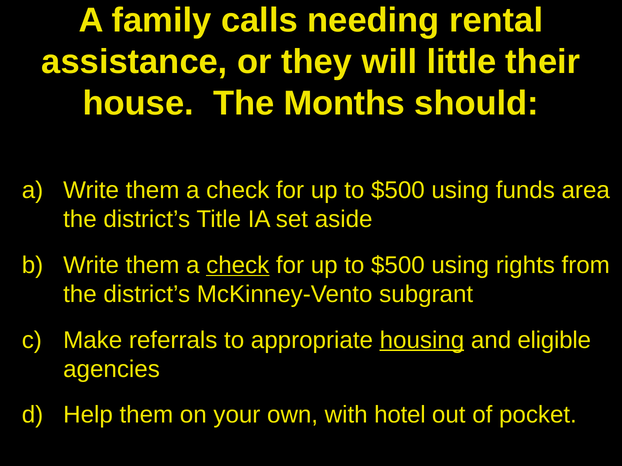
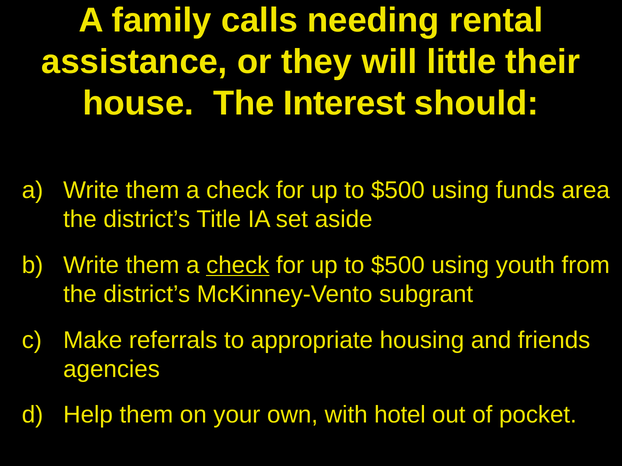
Months: Months -> Interest (345, 103)
rights: rights -> youth (525, 265)
housing underline: present -> none (422, 340)
eligible: eligible -> friends (554, 340)
